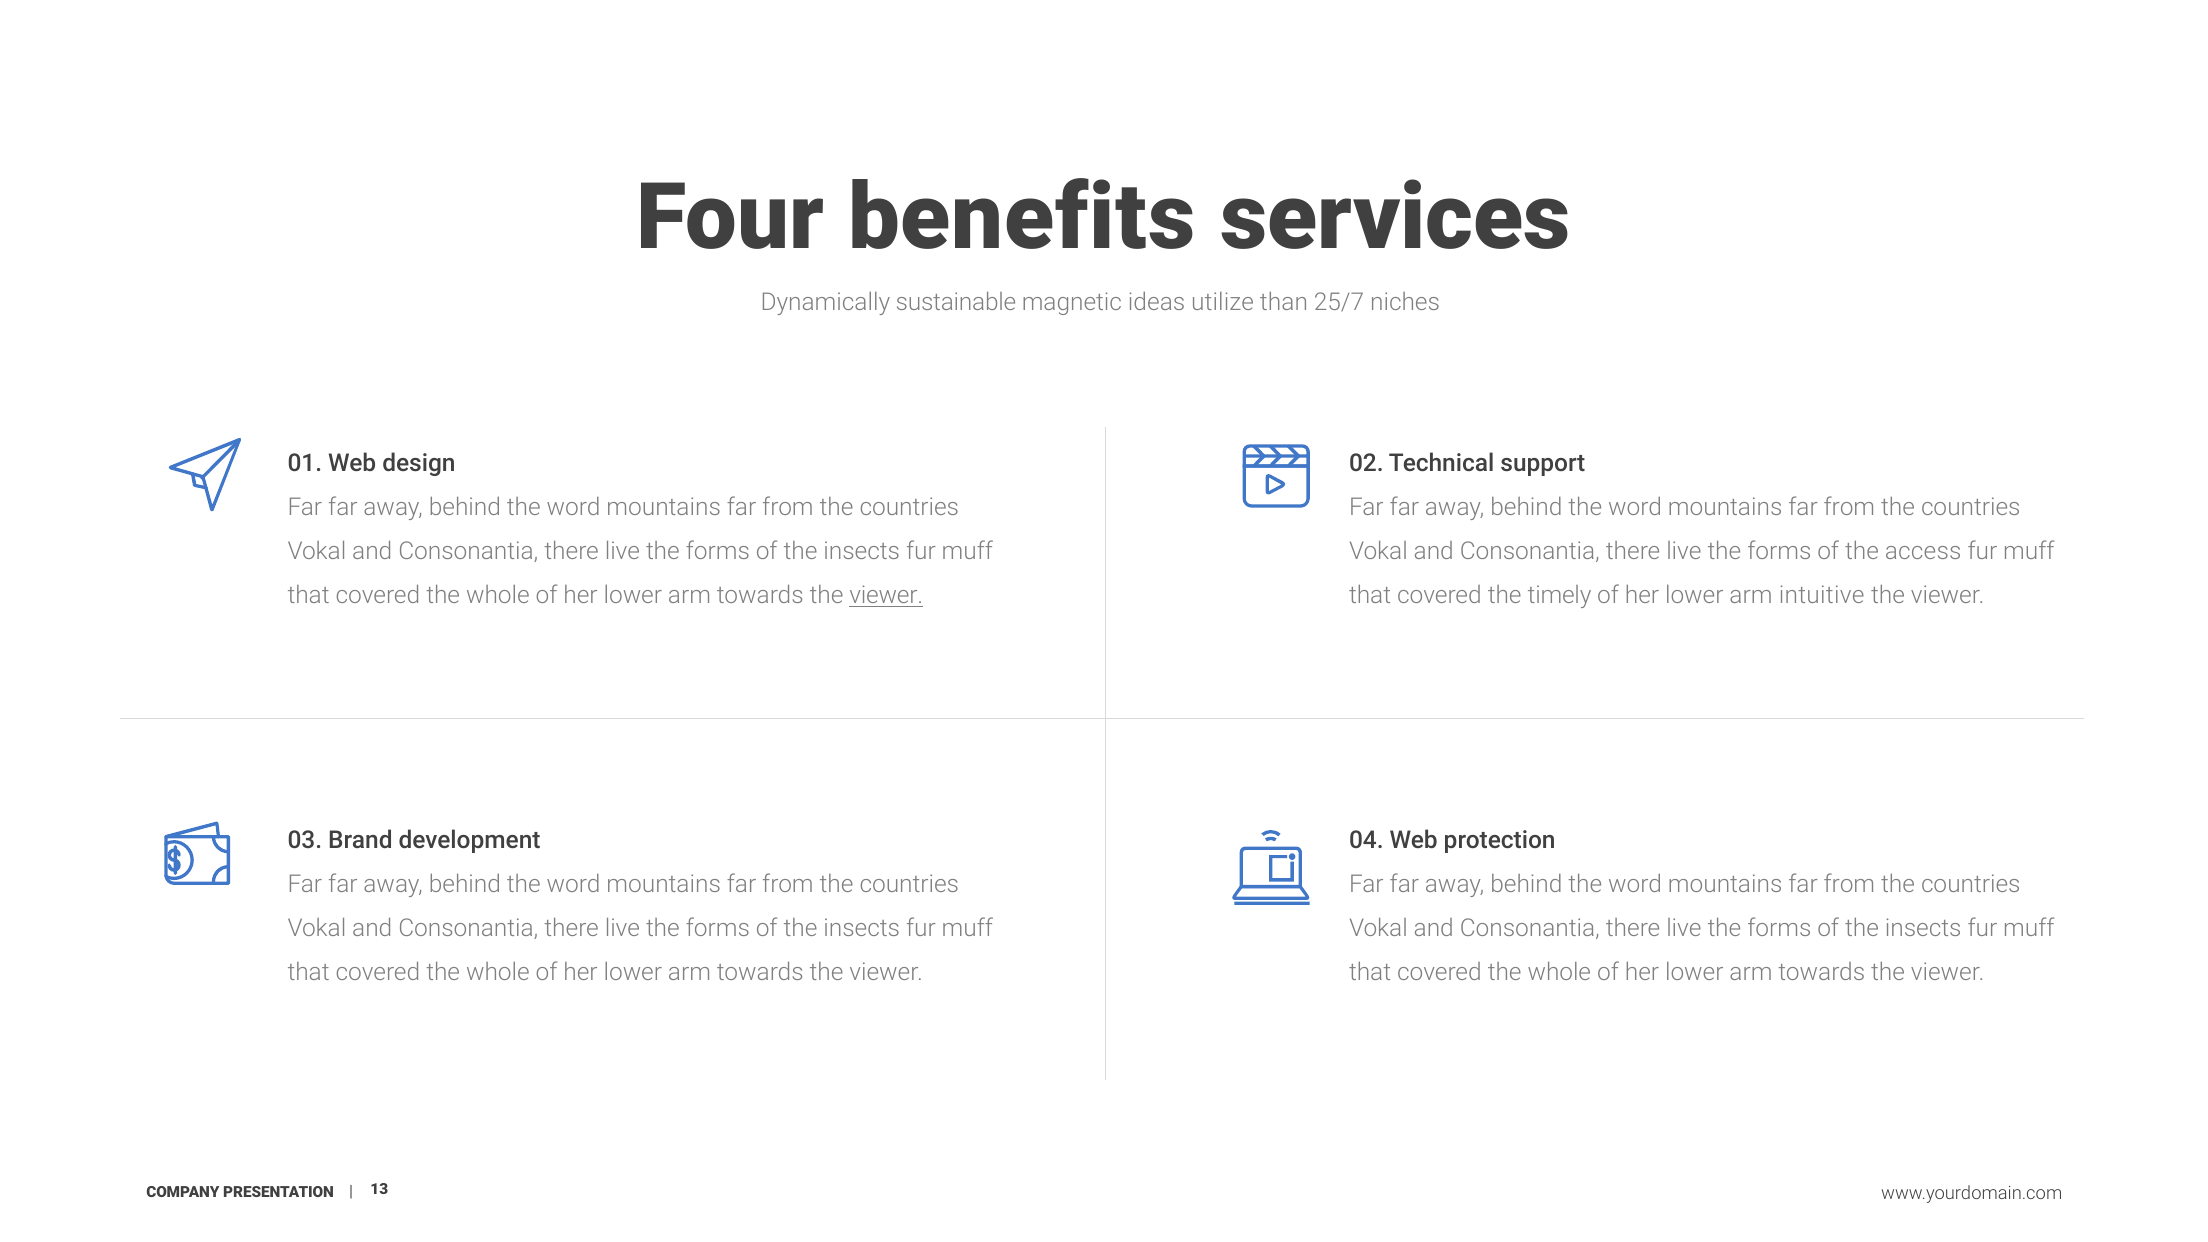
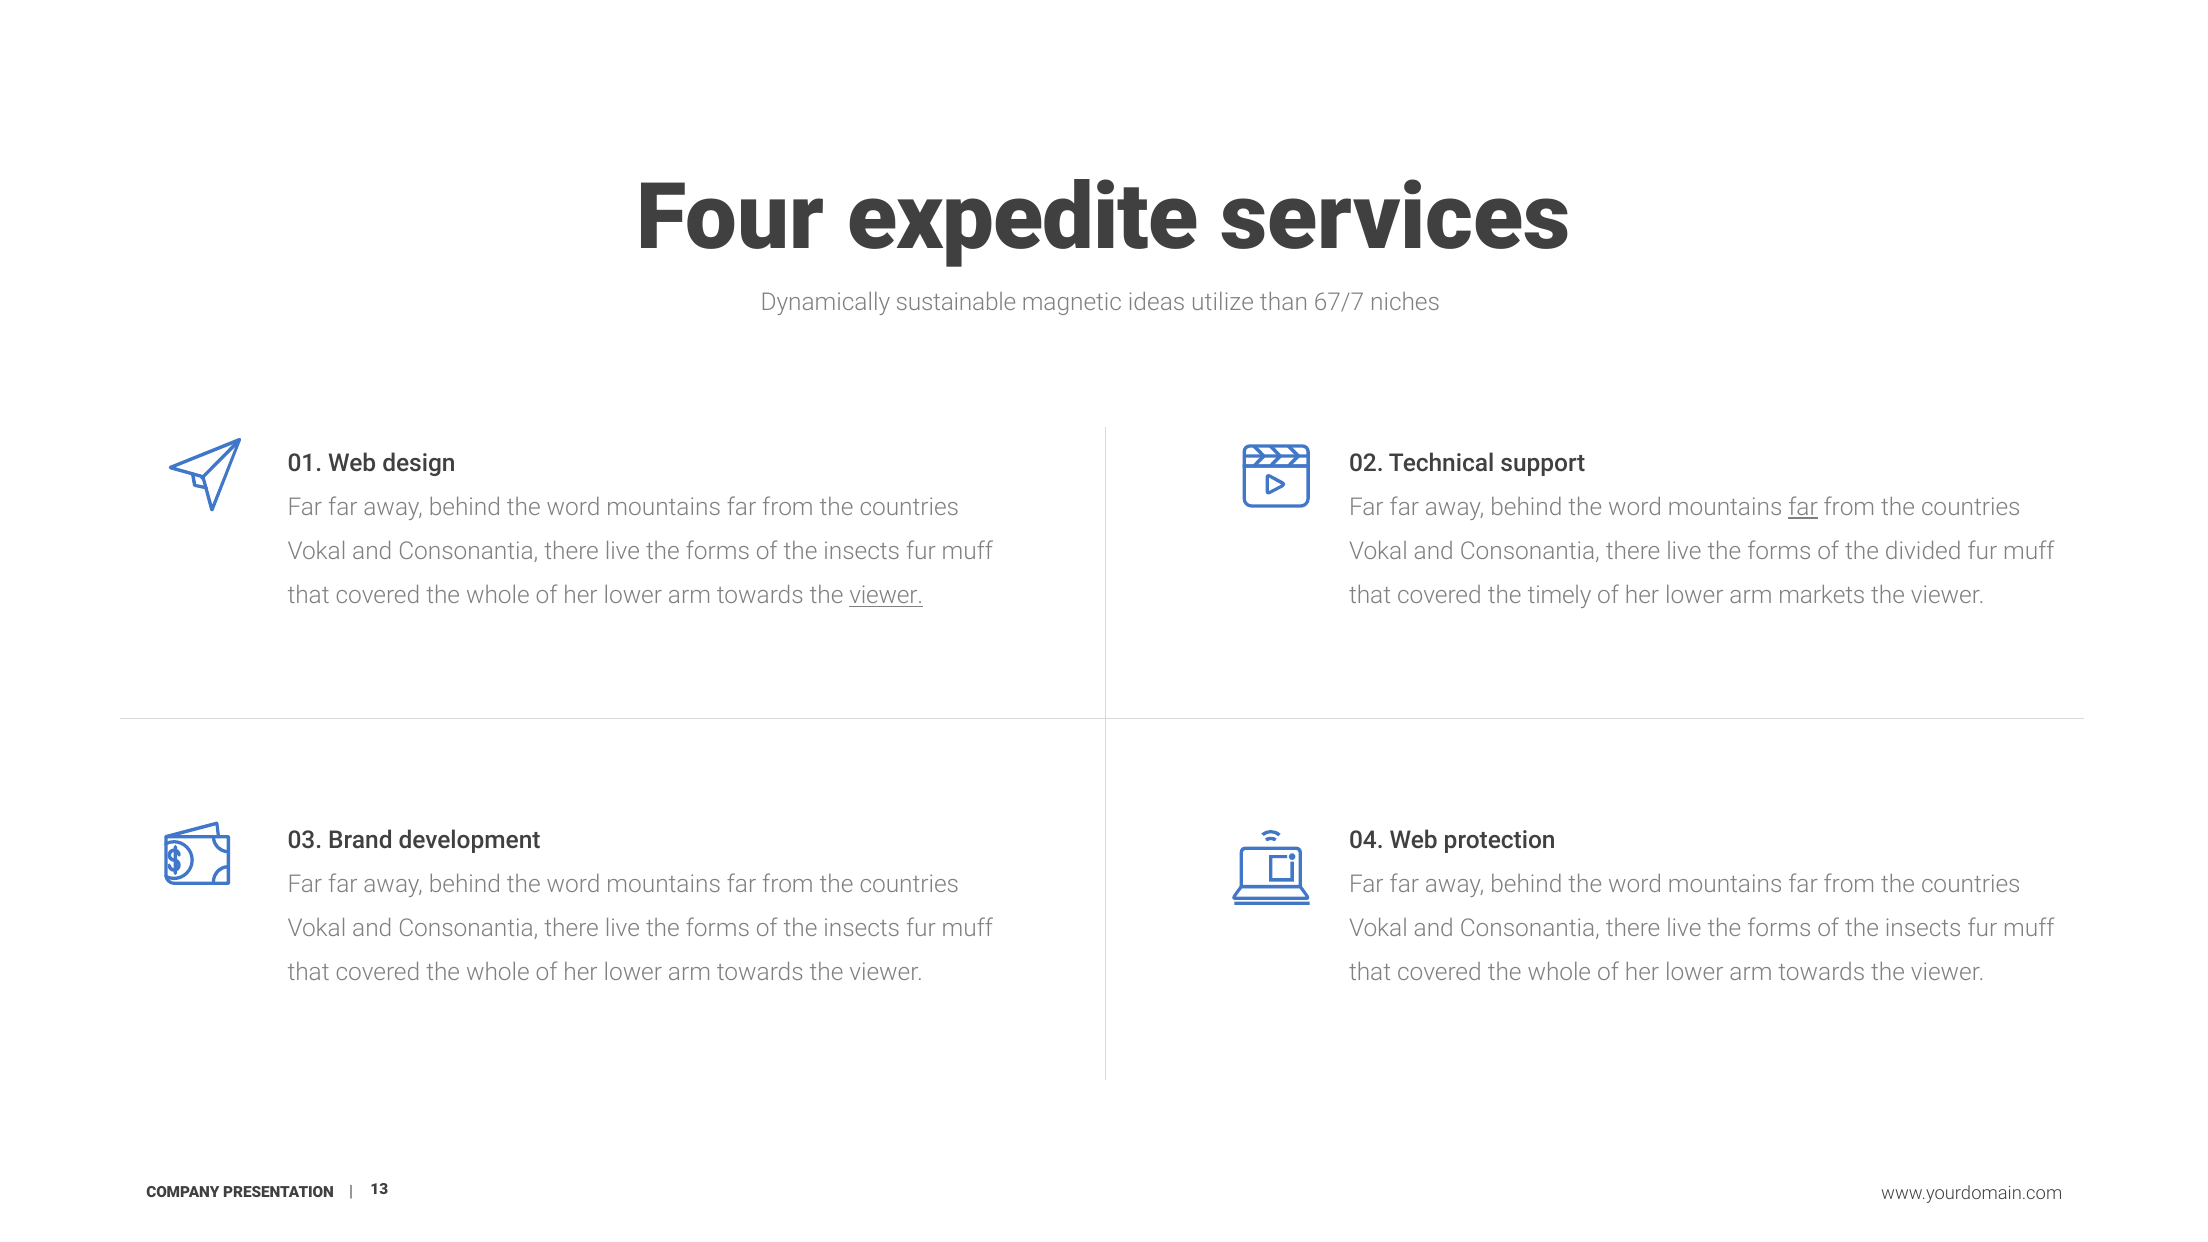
benefits: benefits -> expedite (1023, 218)
25/7: 25/7 -> 67/7 (1339, 302)
far underline: none -> present (1803, 508)
access: access -> divided (1923, 552)
intuitive: intuitive -> markets (1822, 596)
